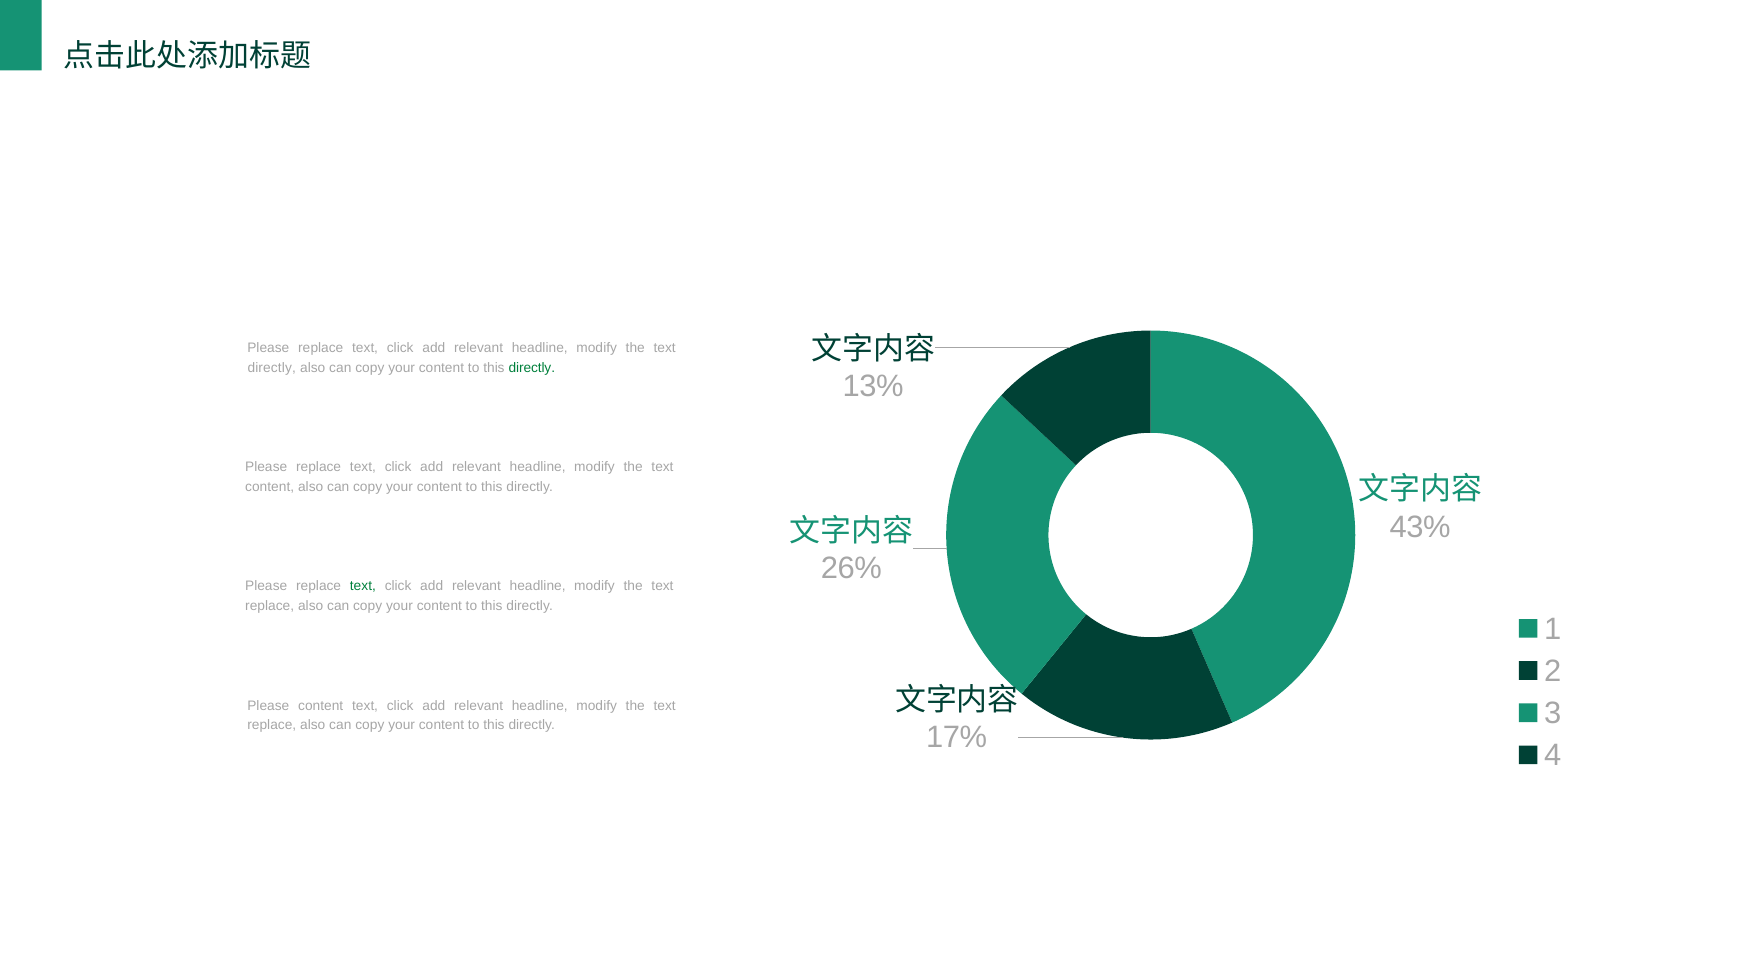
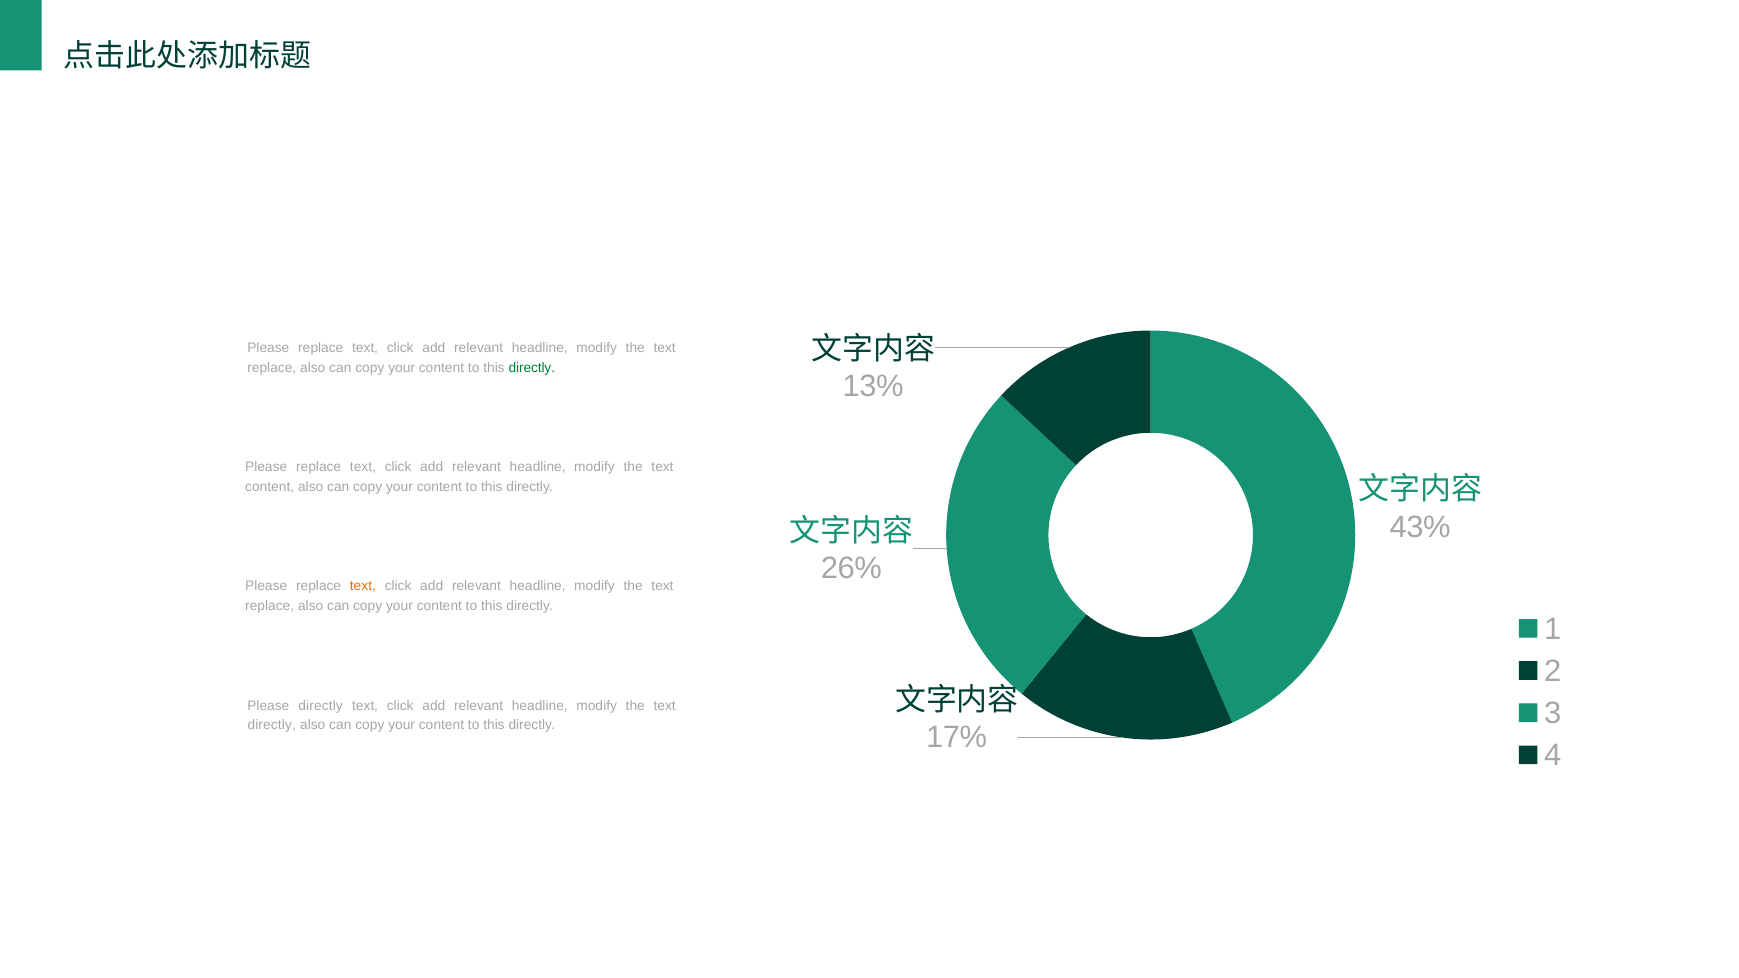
directly: directly -> replace (272, 368)
text colour: green -> orange (363, 586)
Please content: content -> directly (321, 706)
replace: replace -> directly (272, 725)
